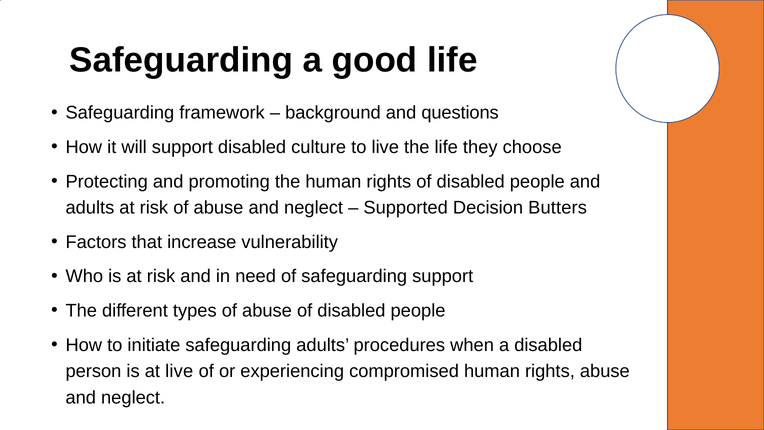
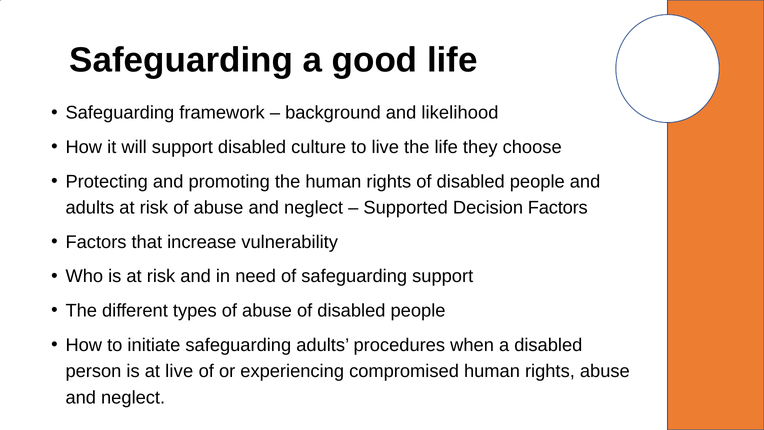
questions: questions -> likelihood (460, 113)
Decision Butters: Butters -> Factors (558, 208)
